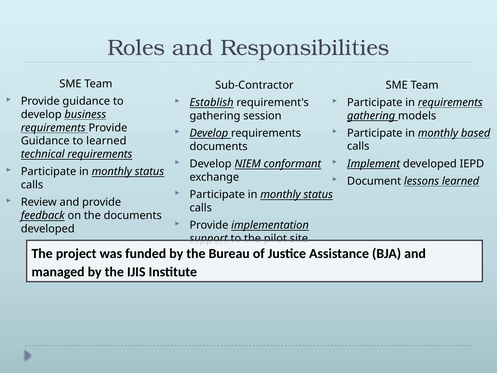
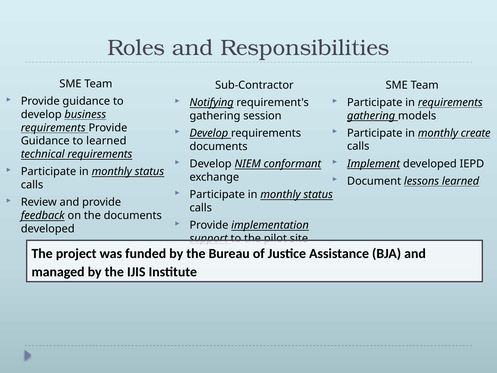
Establish: Establish -> Notifying (212, 102)
based: based -> create (476, 133)
